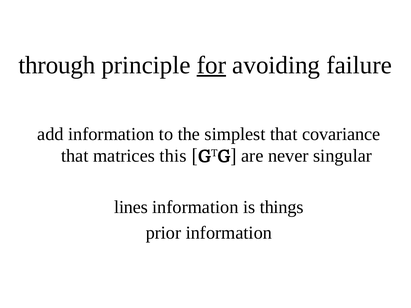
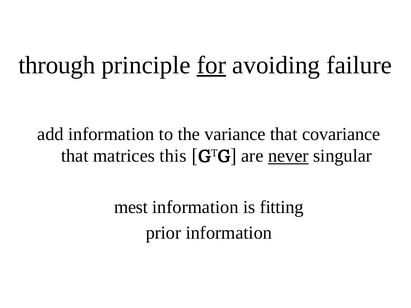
simplest: simplest -> variance (235, 134)
never underline: none -> present (288, 156)
lines: lines -> mest (131, 207)
things: things -> fitting (282, 207)
